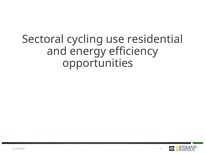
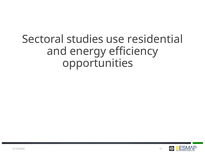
cycling: cycling -> studies (85, 39)
